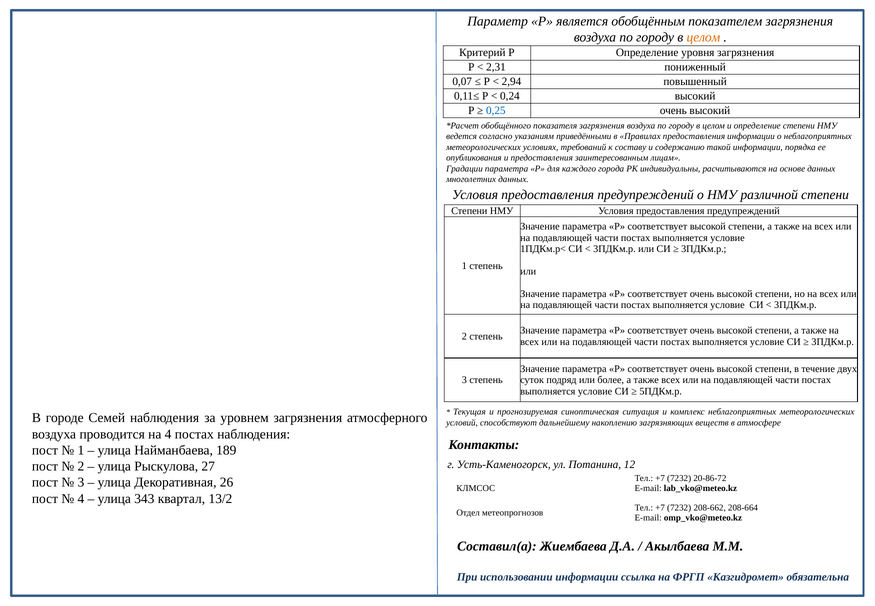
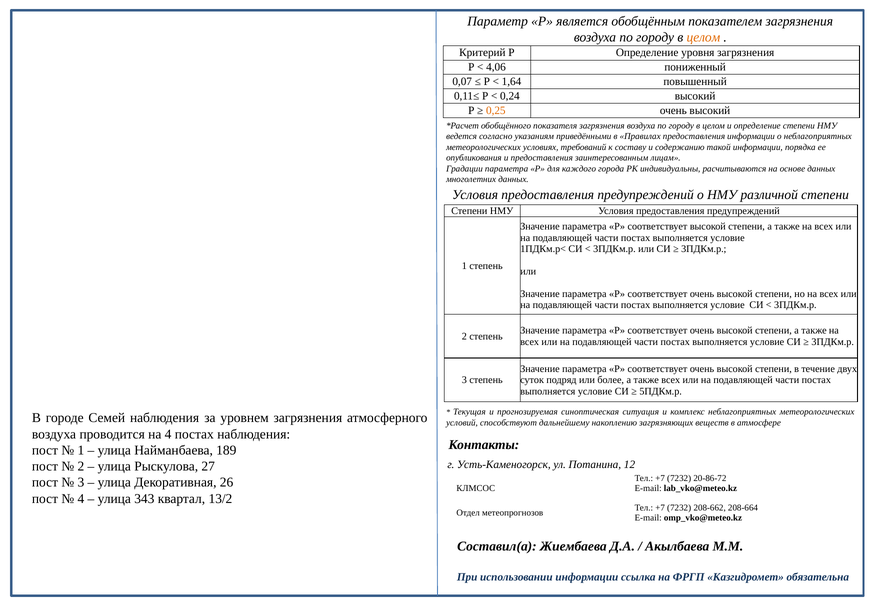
2,31: 2,31 -> 4,06 (496, 67)
2,94: 2,94 -> 1,64 (511, 82)
0,25 colour: blue -> orange (496, 110)
